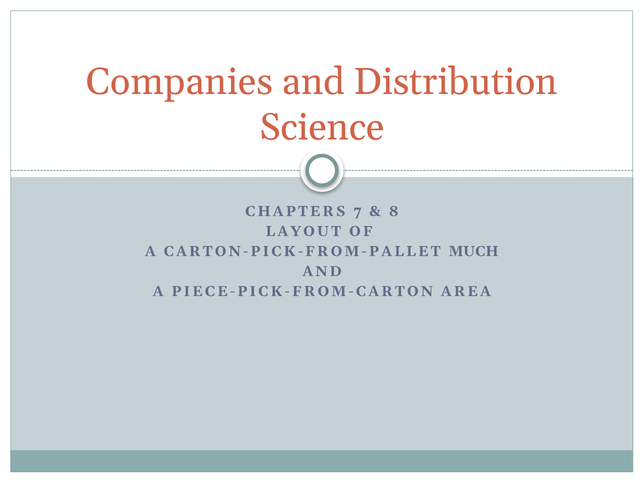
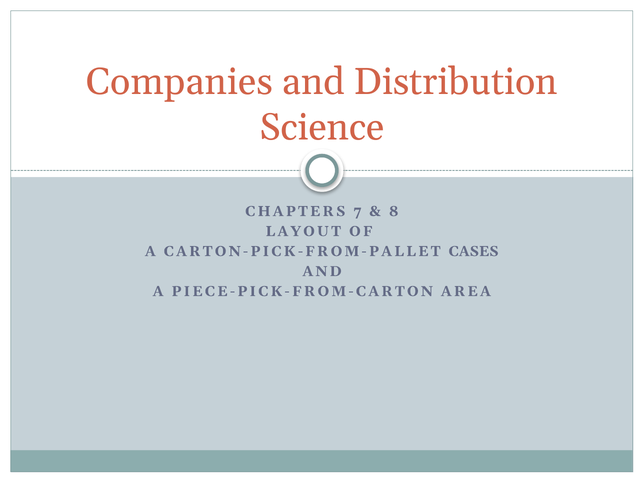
MUCH: MUCH -> CASES (474, 251)
